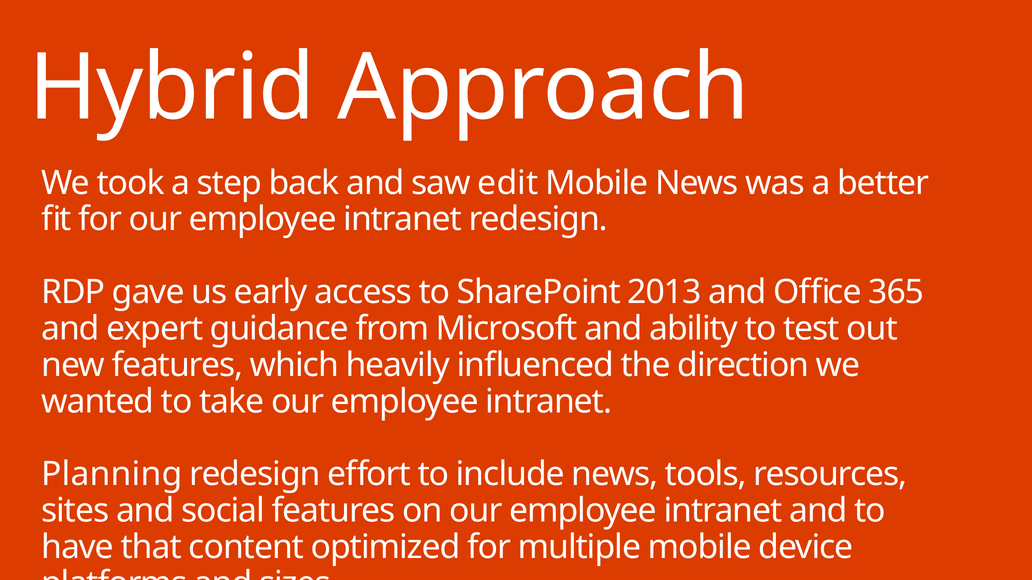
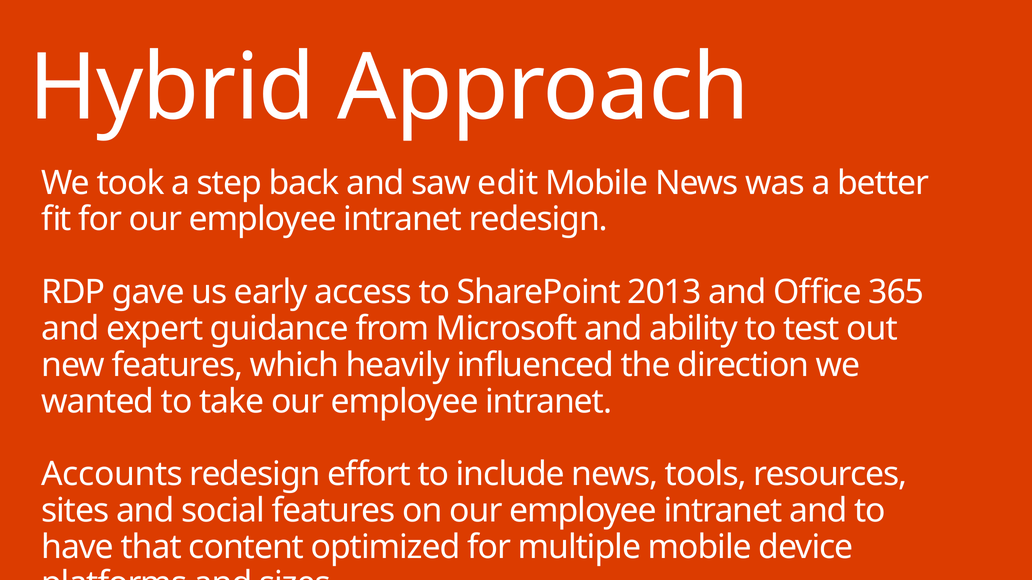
Planning: Planning -> Accounts (112, 475)
